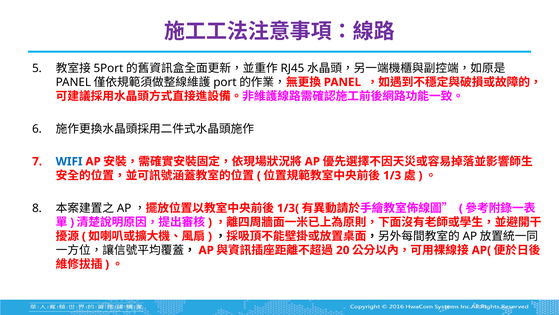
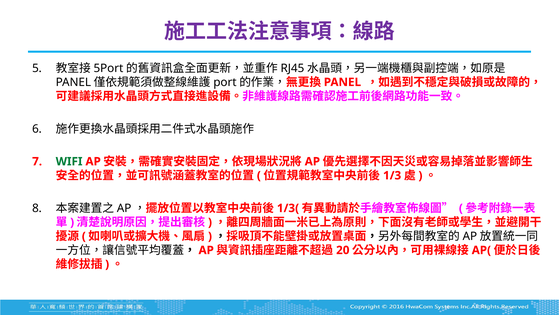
WIFI colour: blue -> green (69, 161)
